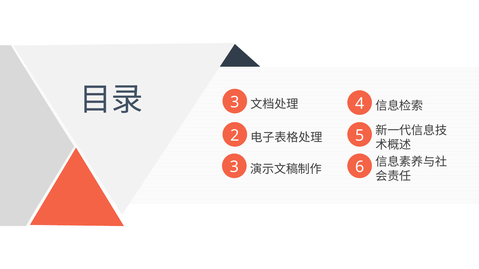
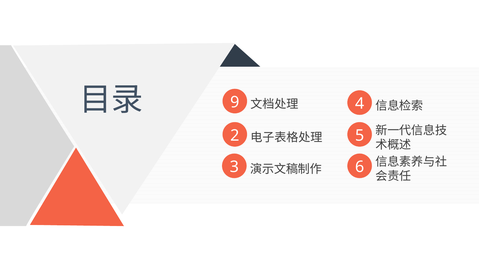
3: 3 -> 9 (235, 102)
